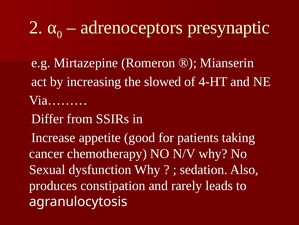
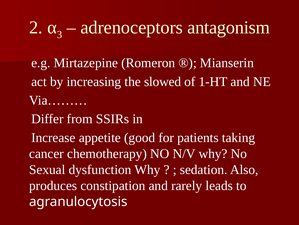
0: 0 -> 3 (60, 35)
presynaptic: presynaptic -> antagonism (229, 27)
4-HT: 4-HT -> 1-HT (213, 81)
